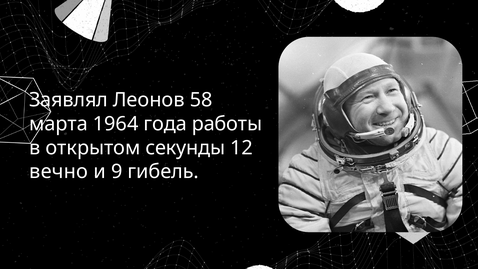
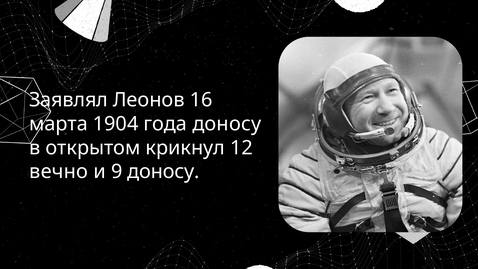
58: 58 -> 16 (201, 100)
1964: 1964 -> 1904 (116, 124)
года работы: работы -> доносу (227, 124)
секунды: секунды -> крикнул (185, 148)
9 гибель: гибель -> доносу (163, 172)
